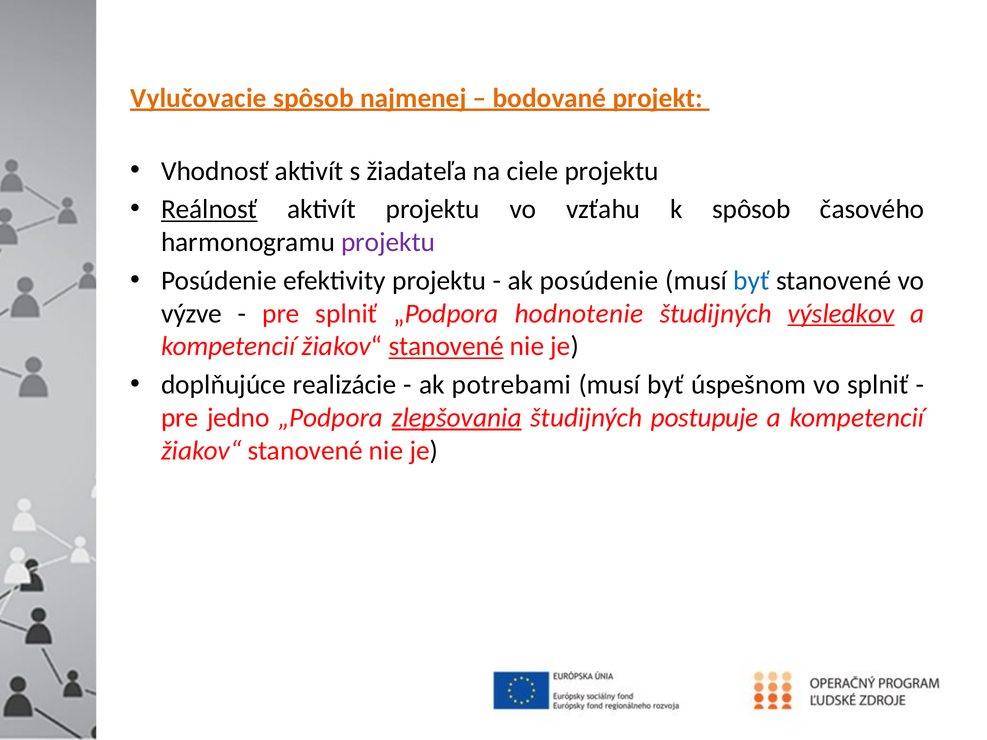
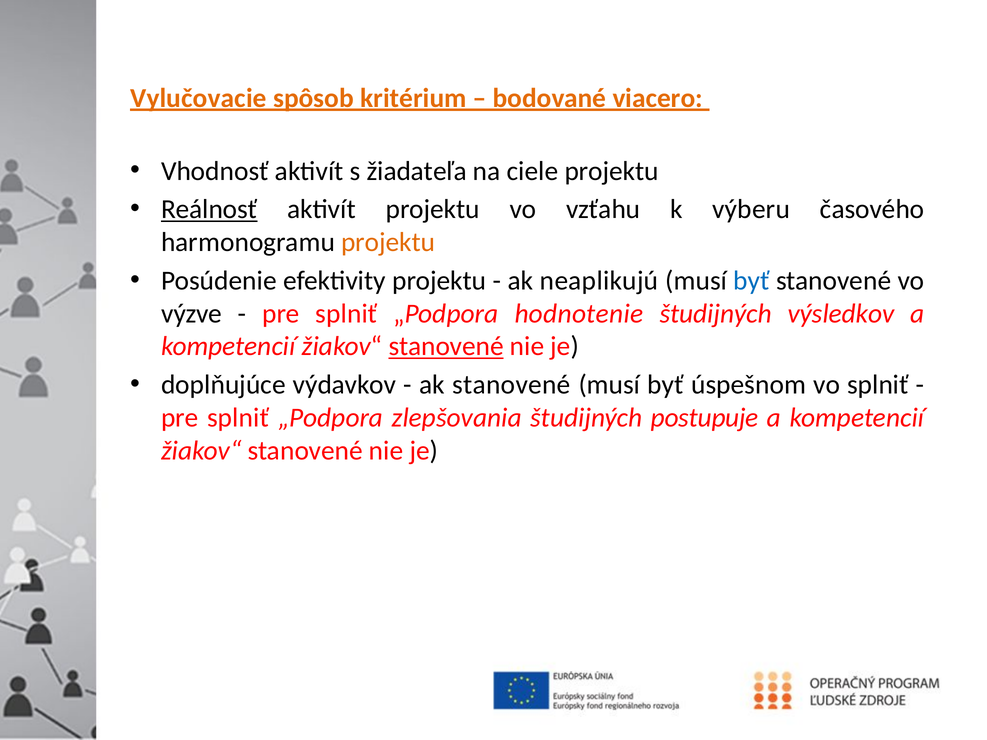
najmenej: najmenej -> kritérium (413, 98)
projekt: projekt -> viacero (658, 98)
k spôsob: spôsob -> výberu (751, 209)
projektu colour: purple -> orange (388, 242)
ak posúdenie: posúdenie -> neaplikujú (599, 281)
výsledkov underline: present -> none (841, 314)
realizácie: realizácie -> výdavkov (345, 385)
ak potrebami: potrebami -> stanovené (511, 385)
jedno: jedno -> splniť (238, 418)
zlepšovania underline: present -> none (457, 418)
